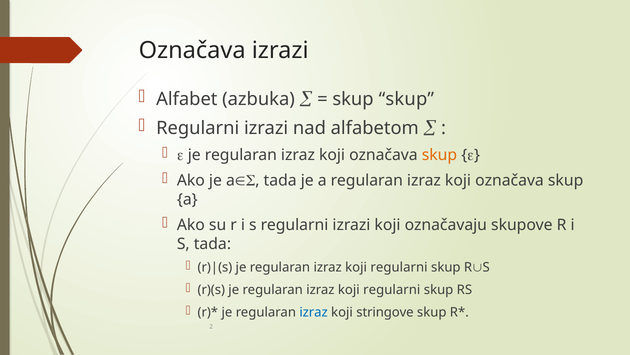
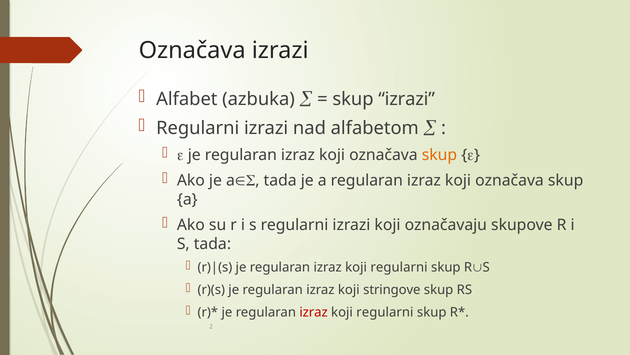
skup skup: skup -> izrazi (407, 99)
regularni: regularni -> stringove (392, 289)
izraz colour: blue -> red (314, 312)
stringove: stringove -> regularni (385, 312)
